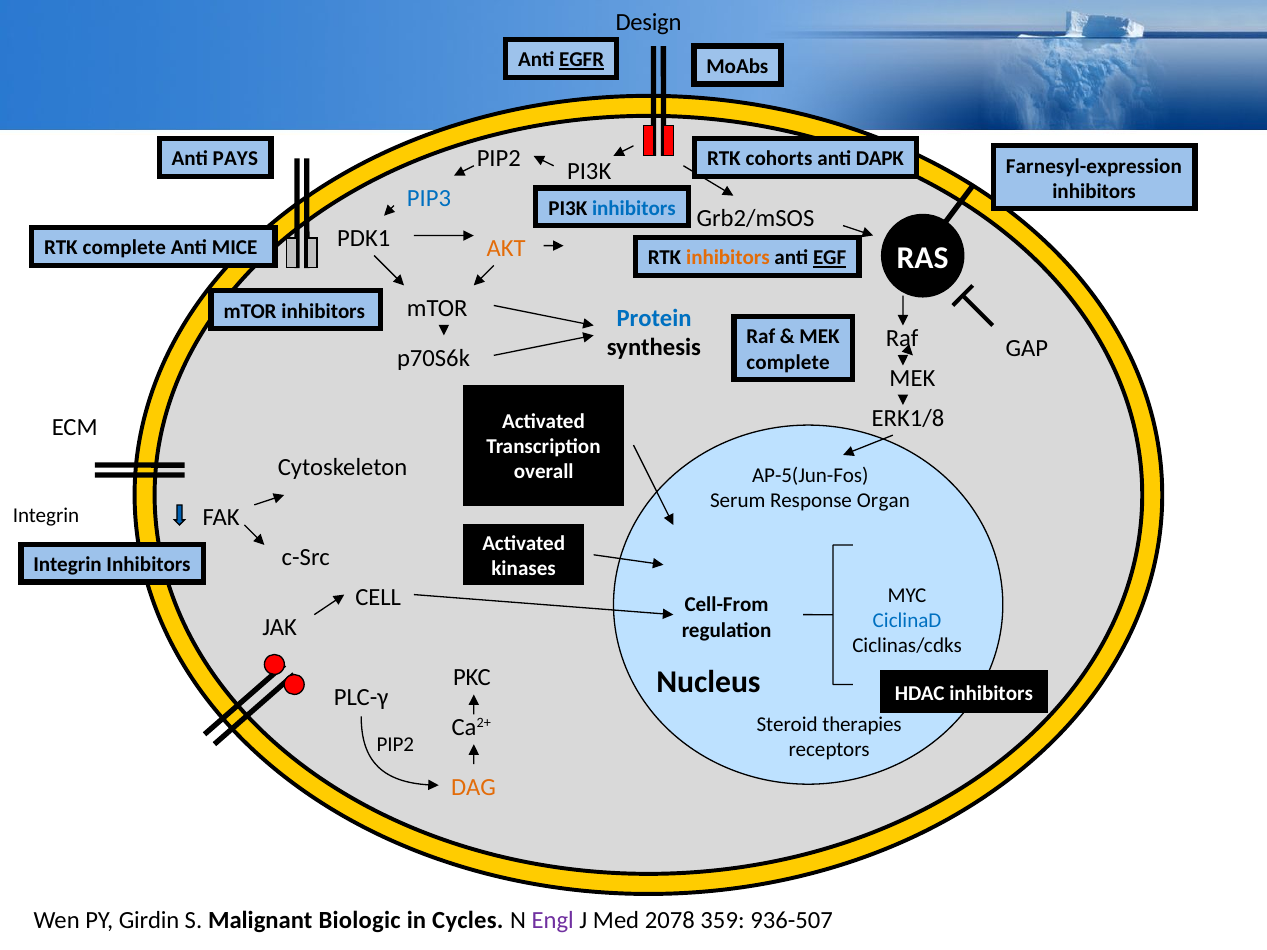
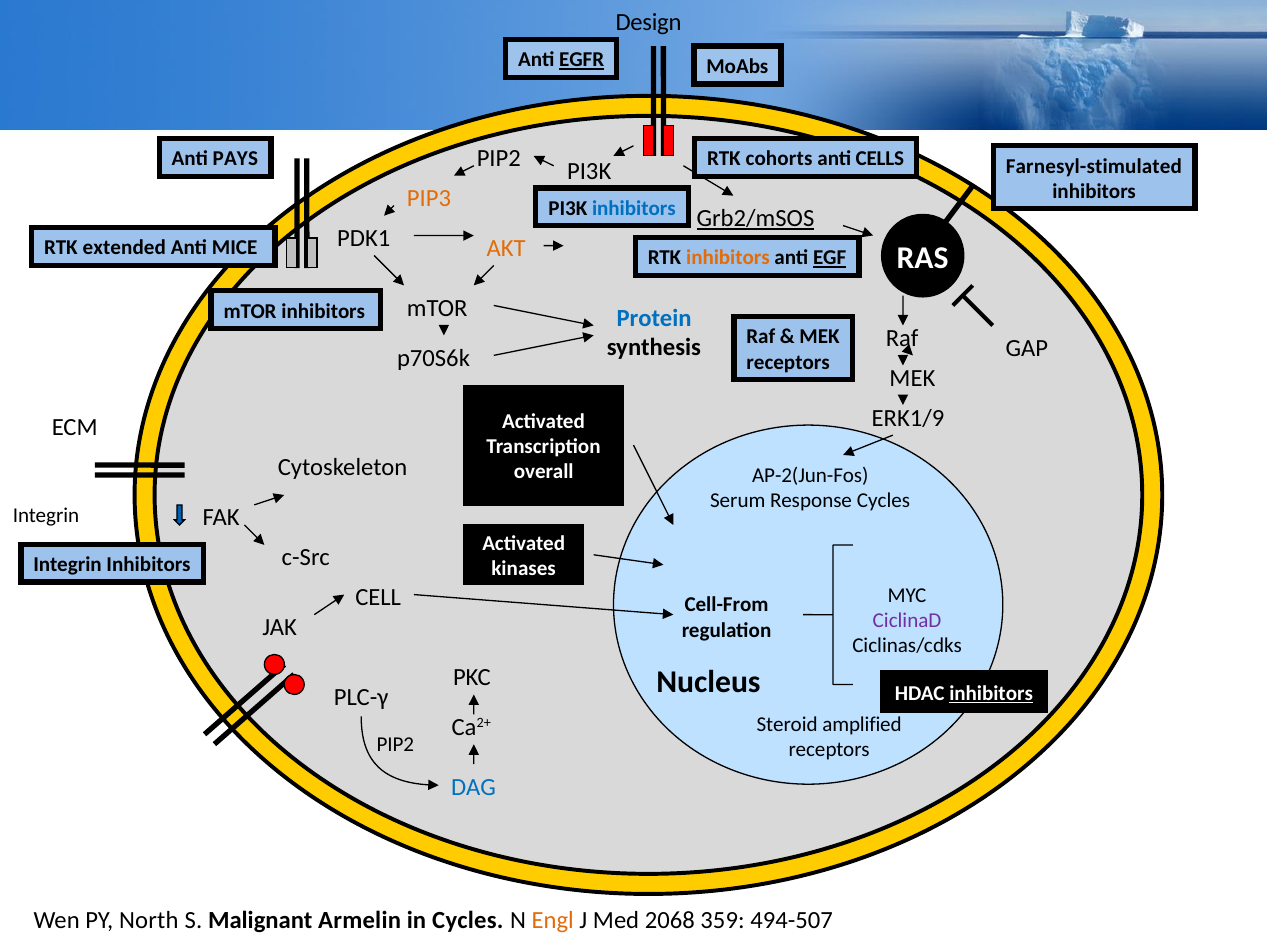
DAPK: DAPK -> CELLS (880, 159)
Farnesyl-expression: Farnesyl-expression -> Farnesyl-stimulated (1094, 166)
PIP3 colour: blue -> orange (429, 198)
Grb2/mSOS underline: none -> present (755, 219)
RTK complete: complete -> extended (124, 248)
complete: complete -> receptors (788, 362)
ERK1/8: ERK1/8 -> ERK1/9 (908, 418)
AP-5(Jun-Fos: AP-5(Jun-Fos -> AP-2(Jun-Fos (810, 475)
Response Organ: Organ -> Cycles (884, 501)
CiclinaD colour: blue -> purple (907, 621)
inhibitors underline: none -> present (991, 693)
therapies: therapies -> amplified (862, 725)
DAG colour: orange -> blue (473, 787)
Girdin: Girdin -> North (149, 920)
Biologic: Biologic -> Armelin (360, 920)
Engl colour: purple -> orange (553, 920)
2078: 2078 -> 2068 (670, 920)
936-507: 936-507 -> 494-507 (792, 920)
